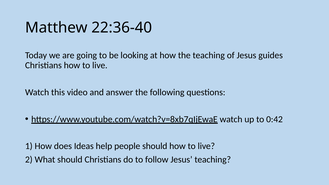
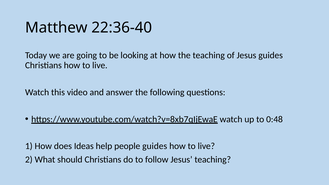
0:42: 0:42 -> 0:48 (275, 119)
people should: should -> guides (155, 146)
